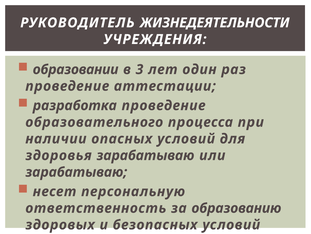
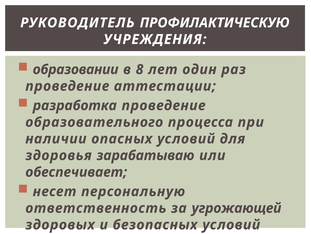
ЖИЗНЕДЕЯТЕЛЬНОСТИ: ЖИЗНЕДЕЯТЕЛЬНОСТИ -> ПРОФИЛАКТИЧЕСКУЮ (215, 23)
3: 3 -> 8 (140, 69)
зарабатываю: зарабатываю -> обеспечивает (76, 172)
образованию: образованию -> угрожающей (236, 208)
